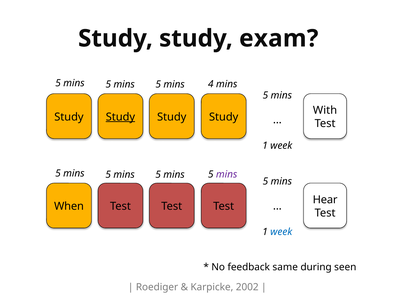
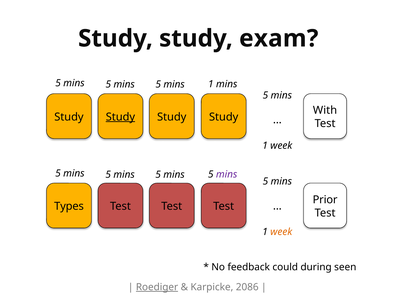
mins 4: 4 -> 1 (211, 84)
Hear: Hear -> Prior (325, 200)
When: When -> Types (69, 206)
week colour: blue -> orange (281, 232)
same: same -> could (285, 267)
Roediger underline: none -> present (157, 287)
2002: 2002 -> 2086 (247, 287)
